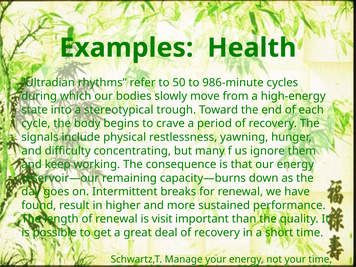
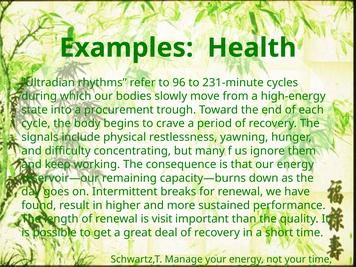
50: 50 -> 96 (179, 83)
986-minute: 986-minute -> 231-minute (233, 83)
stereotypical: stereotypical -> procurement (119, 110)
